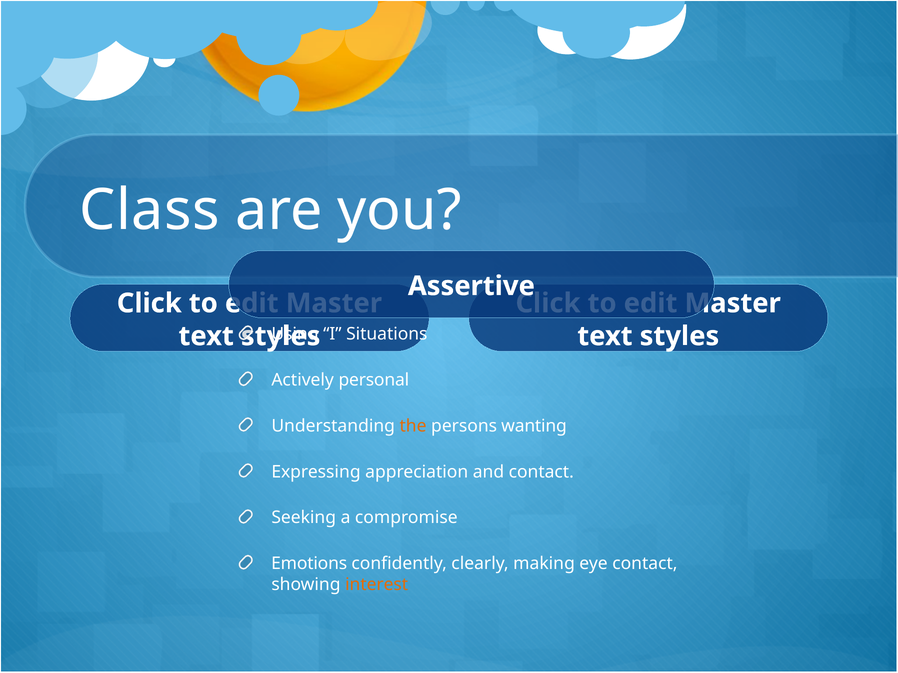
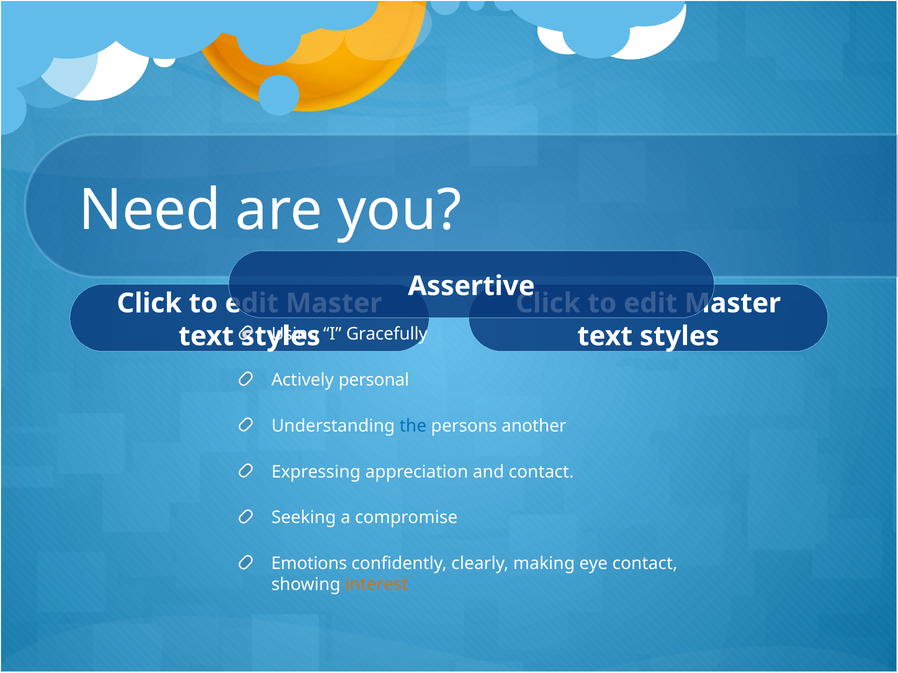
Class: Class -> Need (150, 210)
Situations: Situations -> Gracefully (387, 334)
the colour: orange -> blue (413, 426)
wanting: wanting -> another (534, 426)
